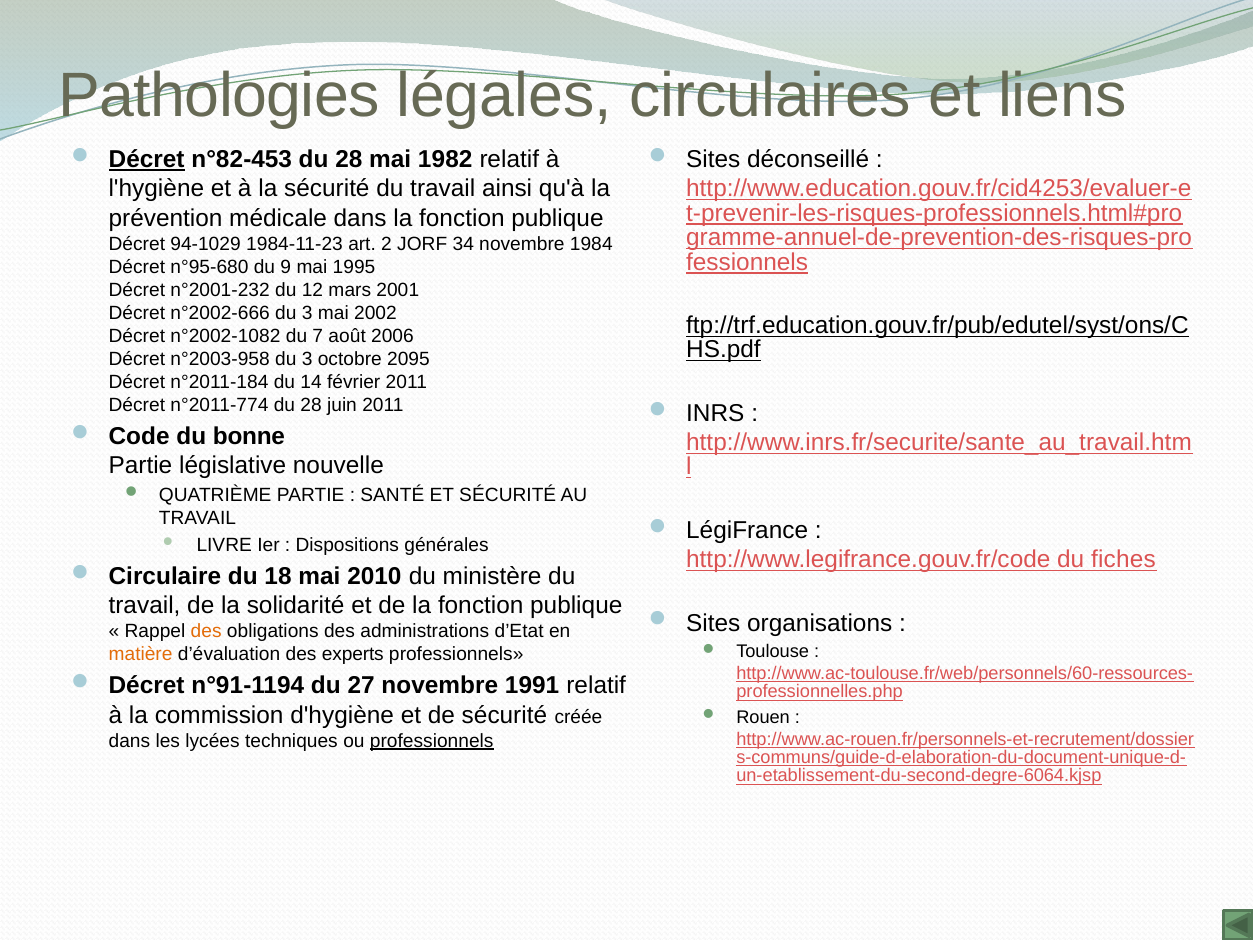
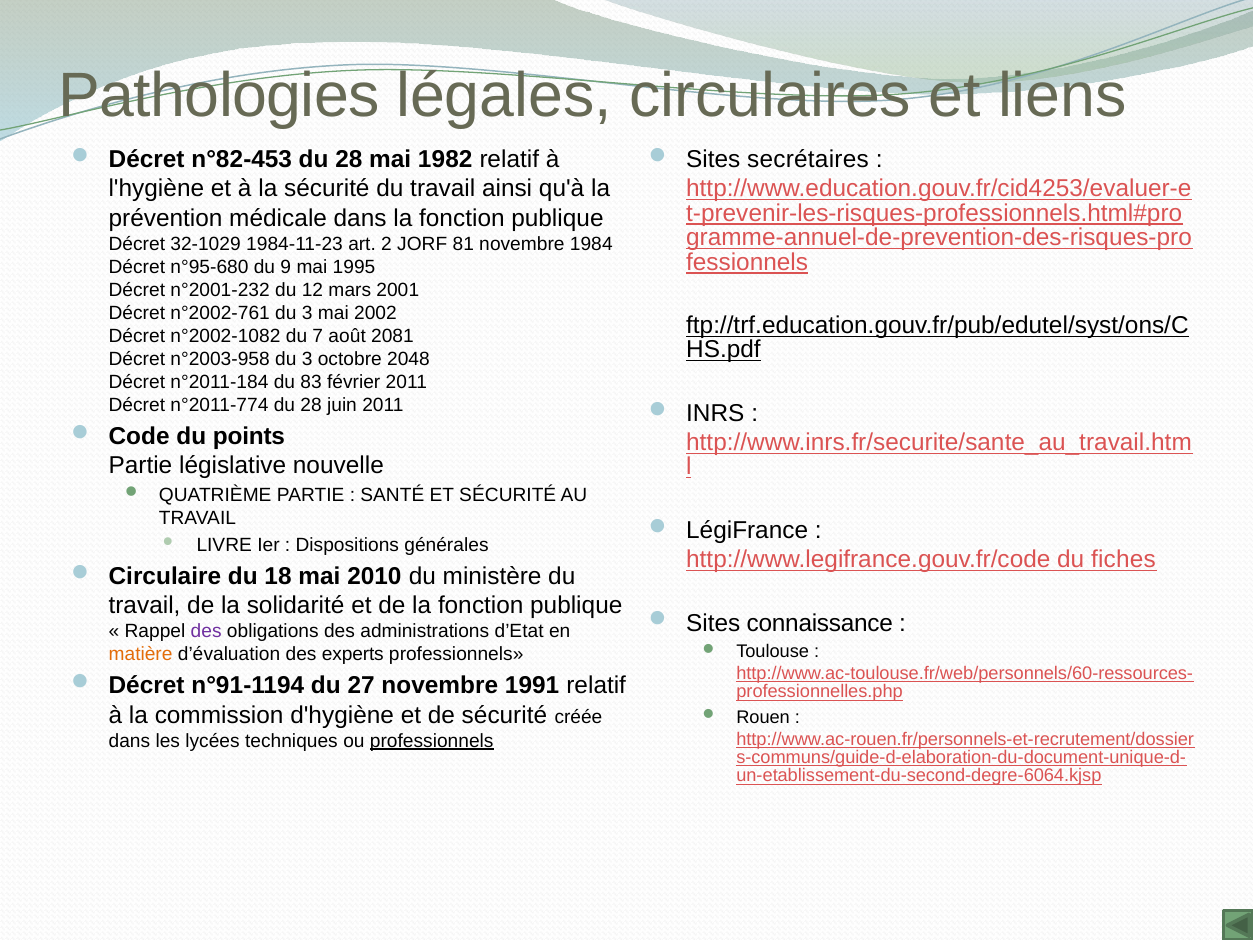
Décret underline: present -> none (147, 160)
déconseillé: déconseillé -> secrétaires (808, 160)
94-1029: 94-1029 -> 32-1029 (206, 244)
34: 34 -> 81 (463, 244)
n°2002-666: n°2002-666 -> n°2002-761 (220, 313)
2006: 2006 -> 2081 (392, 336)
2095: 2095 -> 2048 (408, 359)
14: 14 -> 83 (311, 382)
bonne: bonne -> points (249, 436)
organisations: organisations -> connaissance (820, 623)
des colour: orange -> purple (206, 631)
